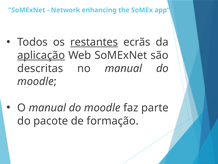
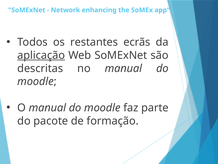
restantes underline: present -> none (94, 42)
